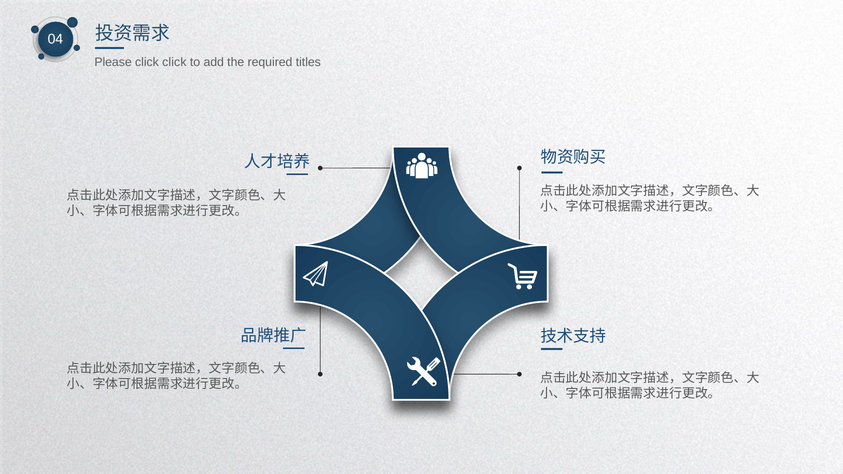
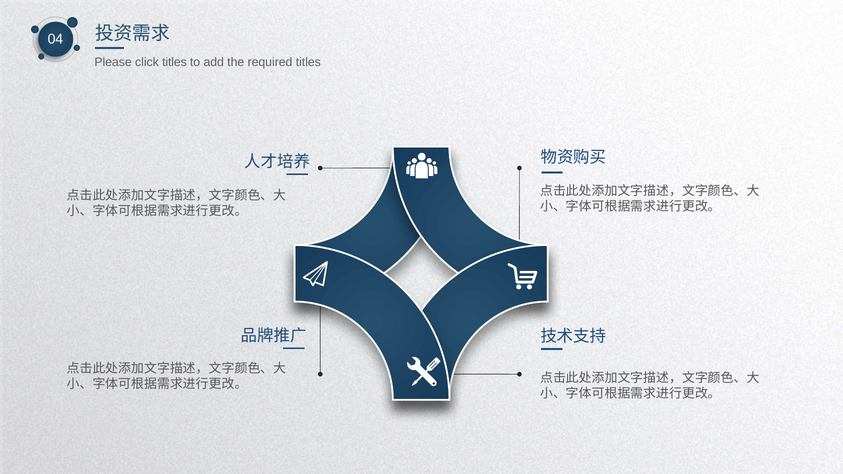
click click: click -> titles (174, 62)
